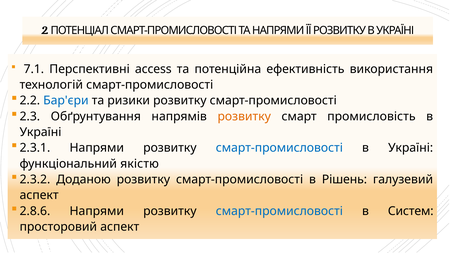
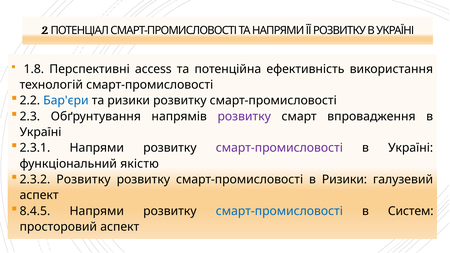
7.1: 7.1 -> 1.8 (34, 69)
розвитку colour: orange -> purple (244, 116)
промисловість: промисловість -> впровадження (371, 116)
смарт-промисловості colour: blue -> purple (279, 148)
2.3.2 Доданою: Доданою -> Розвитку (83, 180)
в Рішень: Рішень -> Ризики (344, 180)
2.8.6: 2.8.6 -> 8.4.5 (35, 211)
